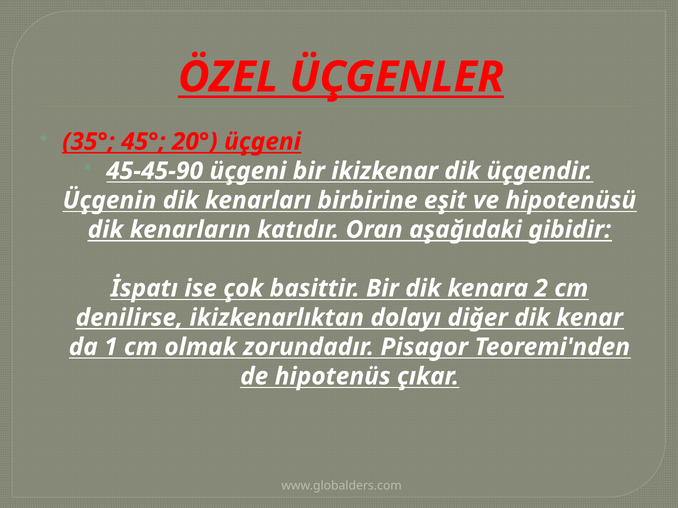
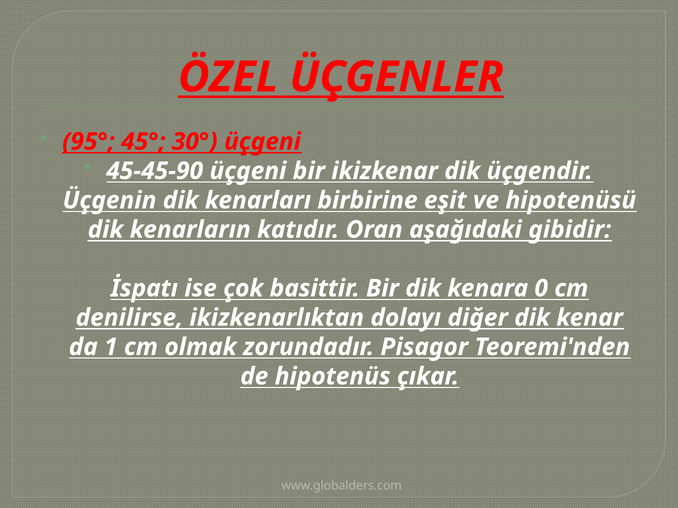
35°: 35° -> 95° (89, 142)
20°: 20° -> 30° (195, 142)
2: 2 -> 0 (541, 289)
